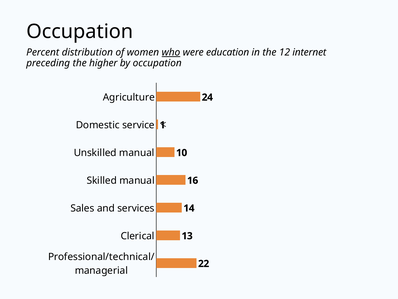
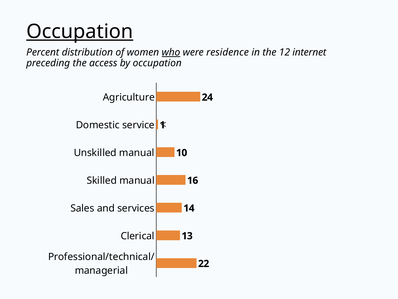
Occupation underline: none -> present (80, 32)
education: education -> residence (228, 52)
higher: higher -> access (103, 63)
